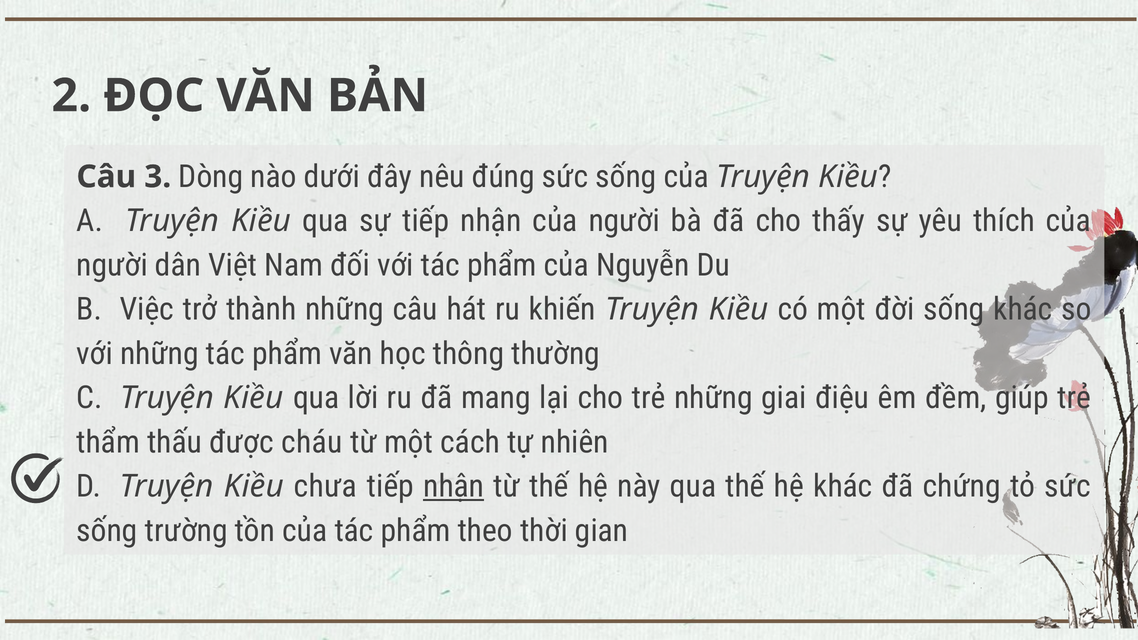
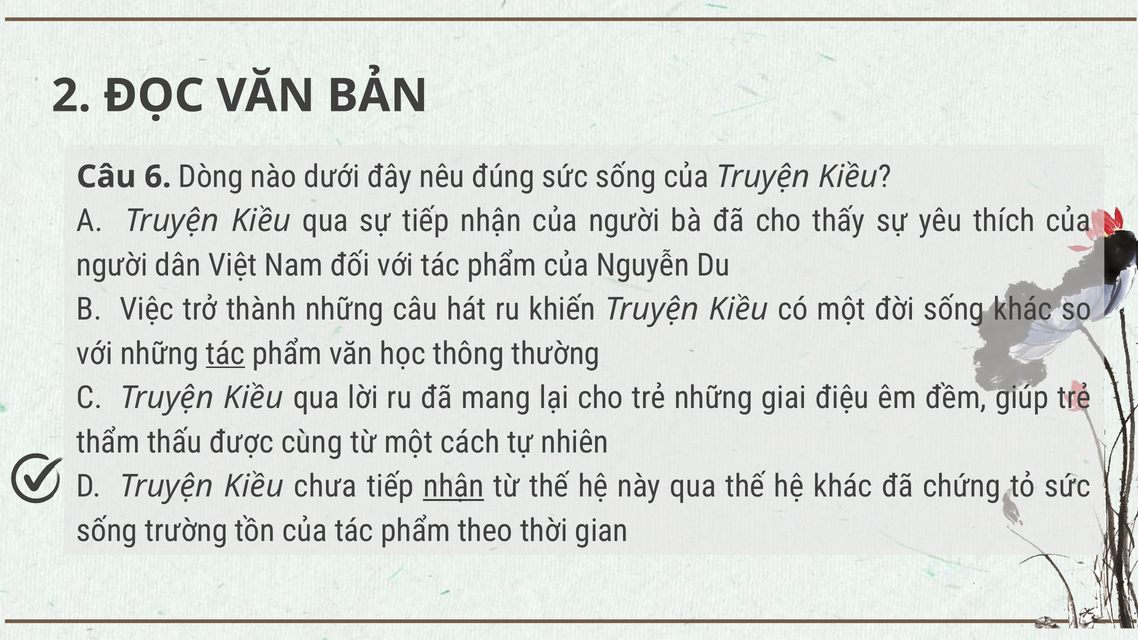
3: 3 -> 6 (158, 177)
tác underline: none -> present (225, 354)
cháu: cháu -> cùng (312, 442)
